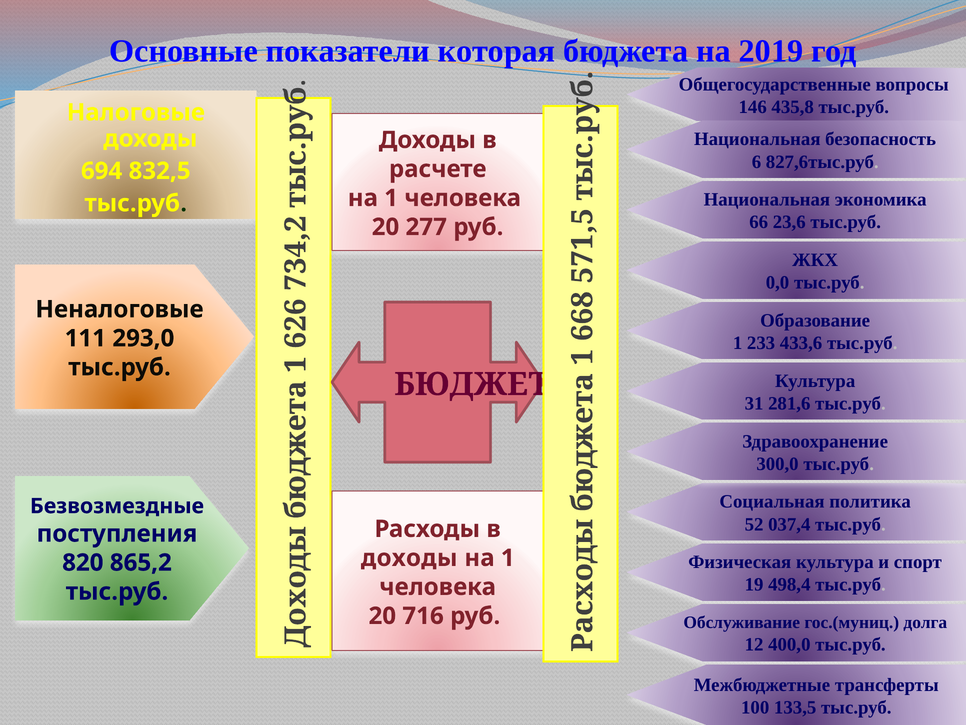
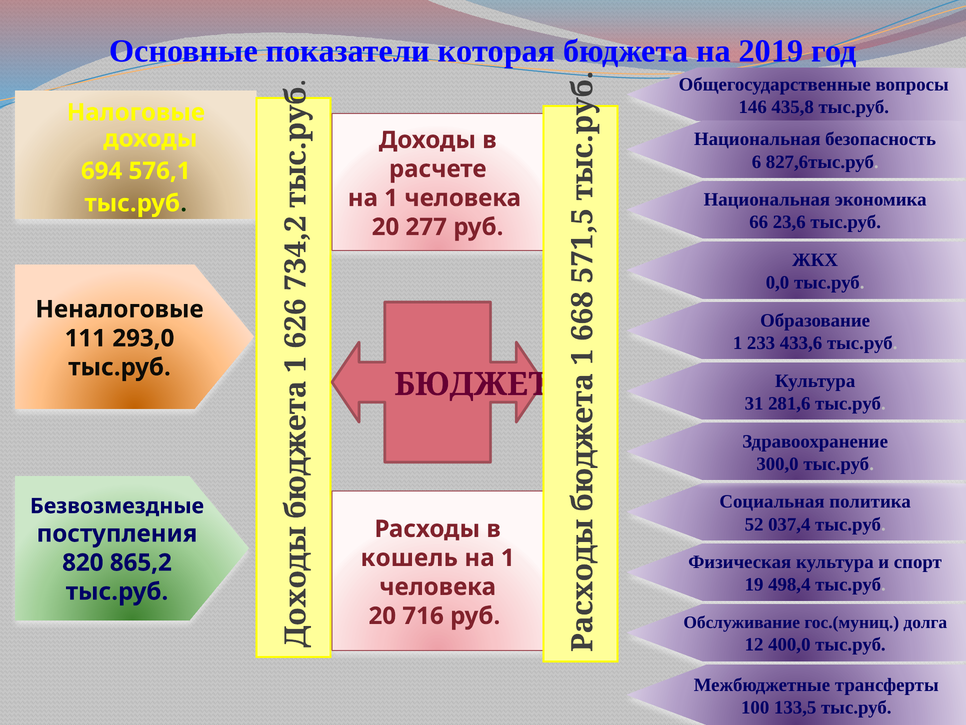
832,5: 832,5 -> 576,1 (160, 171)
доходы: доходы -> кошель (409, 558)
